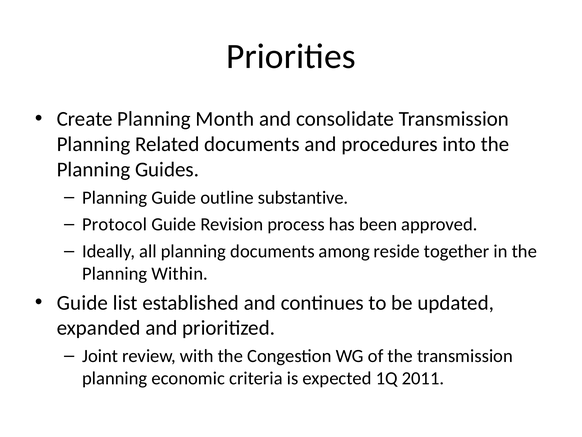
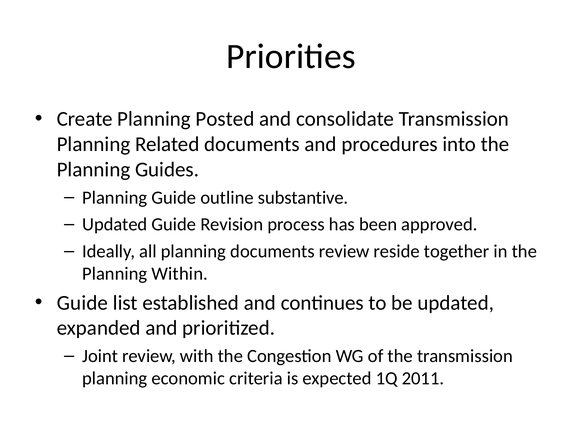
Month: Month -> Posted (225, 119)
Protocol: Protocol -> Updated (115, 224)
documents among: among -> review (344, 251)
